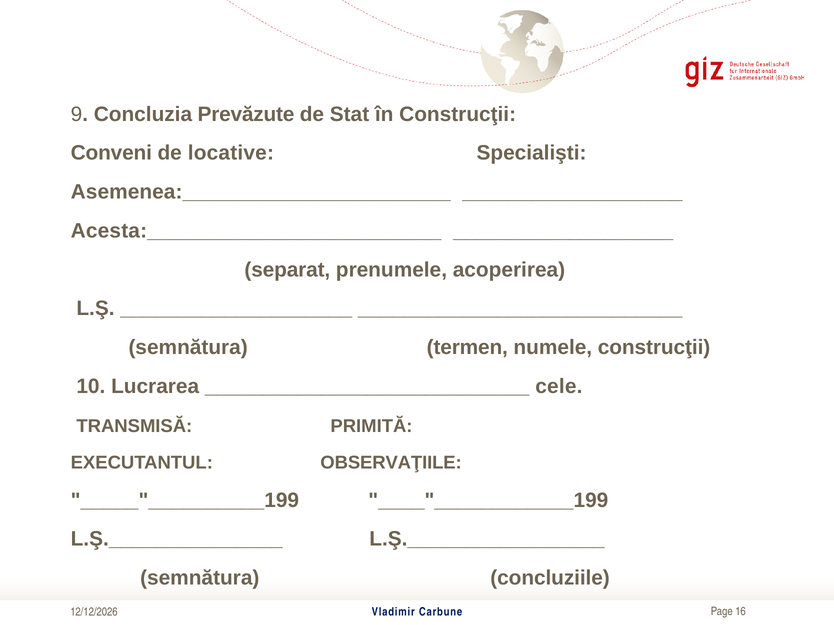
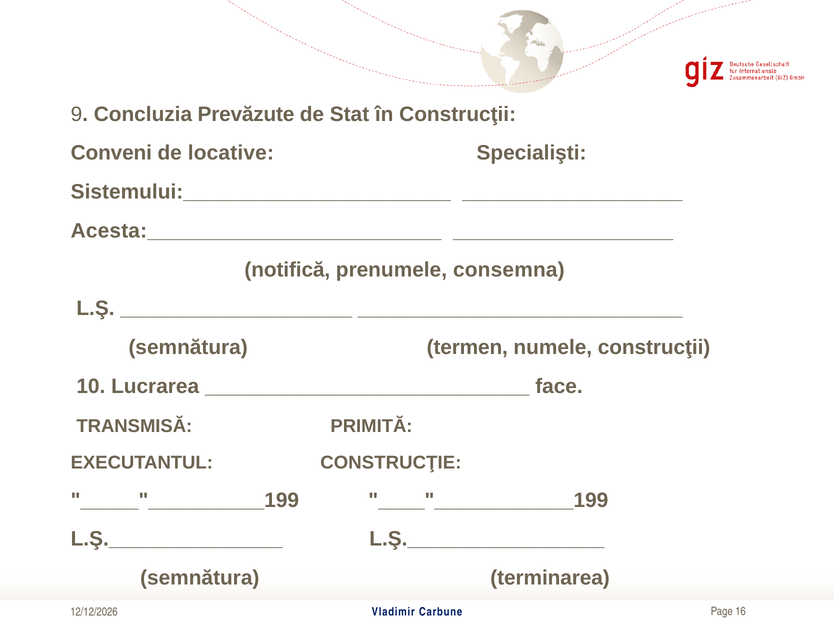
Asemenea:_______________________: Asemenea:_______________________ -> Sistemului:_______________________ (261, 192)
separat: separat -> notifică (287, 270)
acoperirea: acoperirea -> consemna (509, 270)
cele: cele -> face (559, 387)
OBSERVAŢIILE: OBSERVAŢIILE -> CONSTRUCŢIE (391, 463)
concluziile: concluziile -> terminarea (550, 578)
